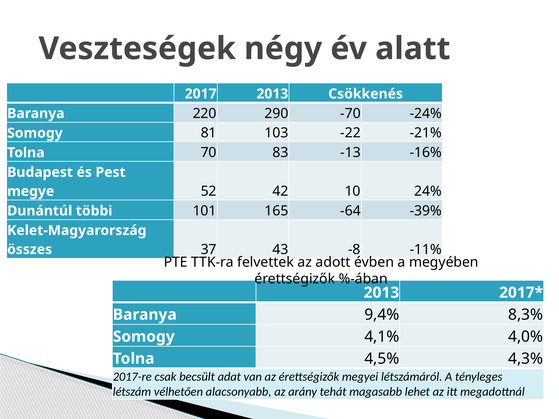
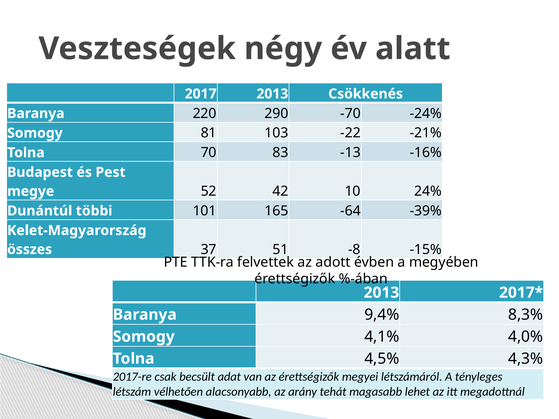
43: 43 -> 51 (280, 250)
-11%: -11% -> -15% (426, 250)
